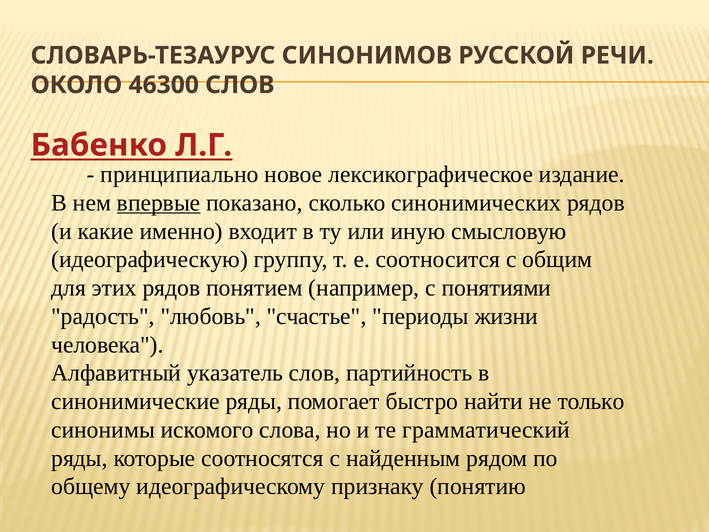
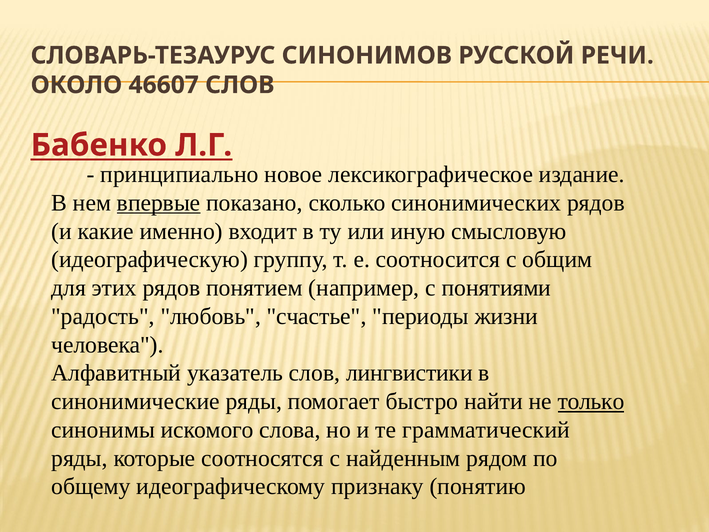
46300: 46300 -> 46607 (164, 85)
партийность: партийность -> лингвистики (409, 373)
только underline: none -> present (591, 401)
